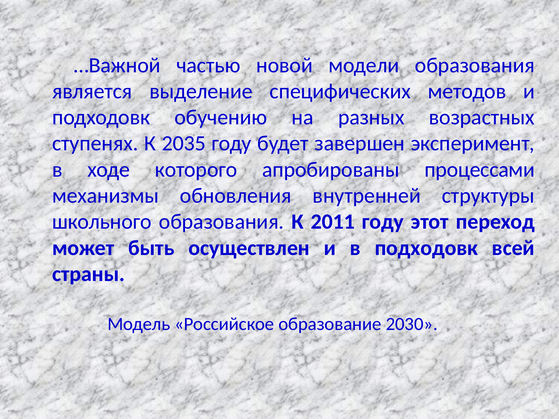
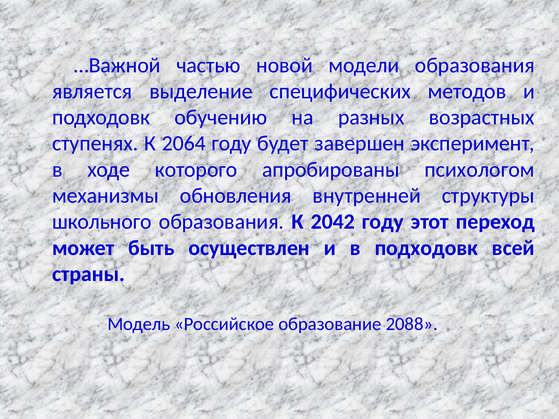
2035: 2035 -> 2064 (184, 144)
процессами: процессами -> психологом (480, 170)
2011: 2011 -> 2042 (333, 222)
2030: 2030 -> 2088 (412, 324)
